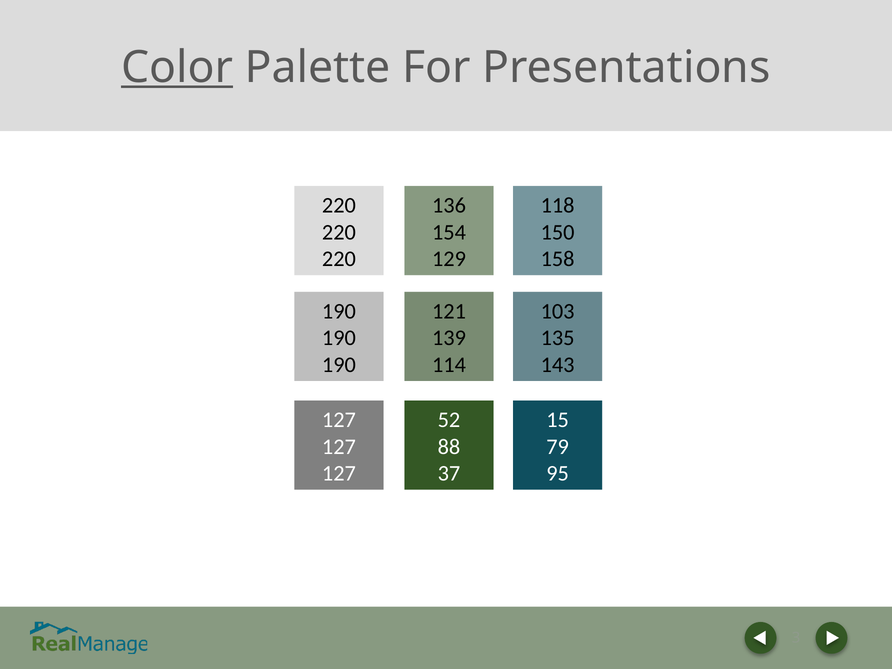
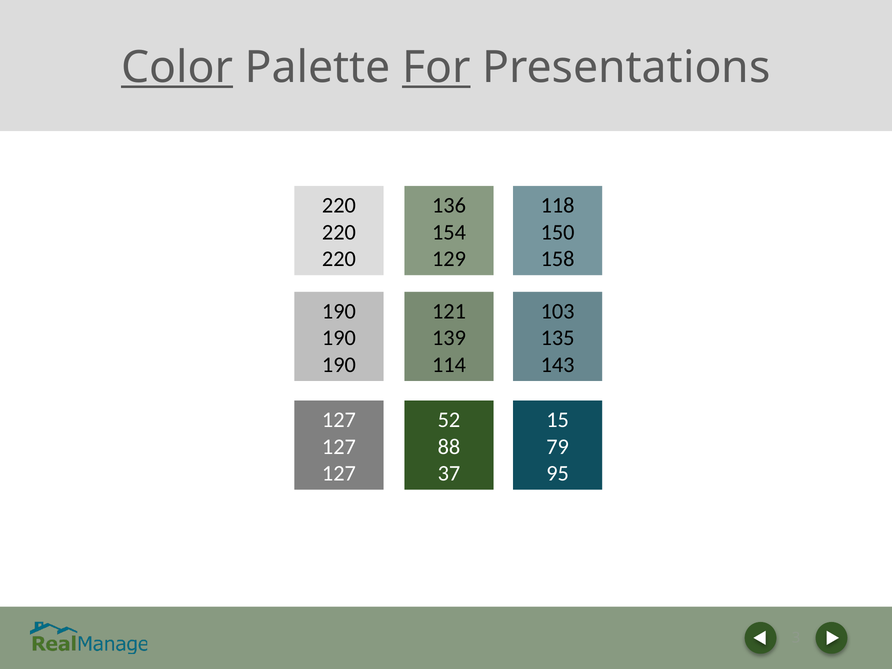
For underline: none -> present (436, 68)
